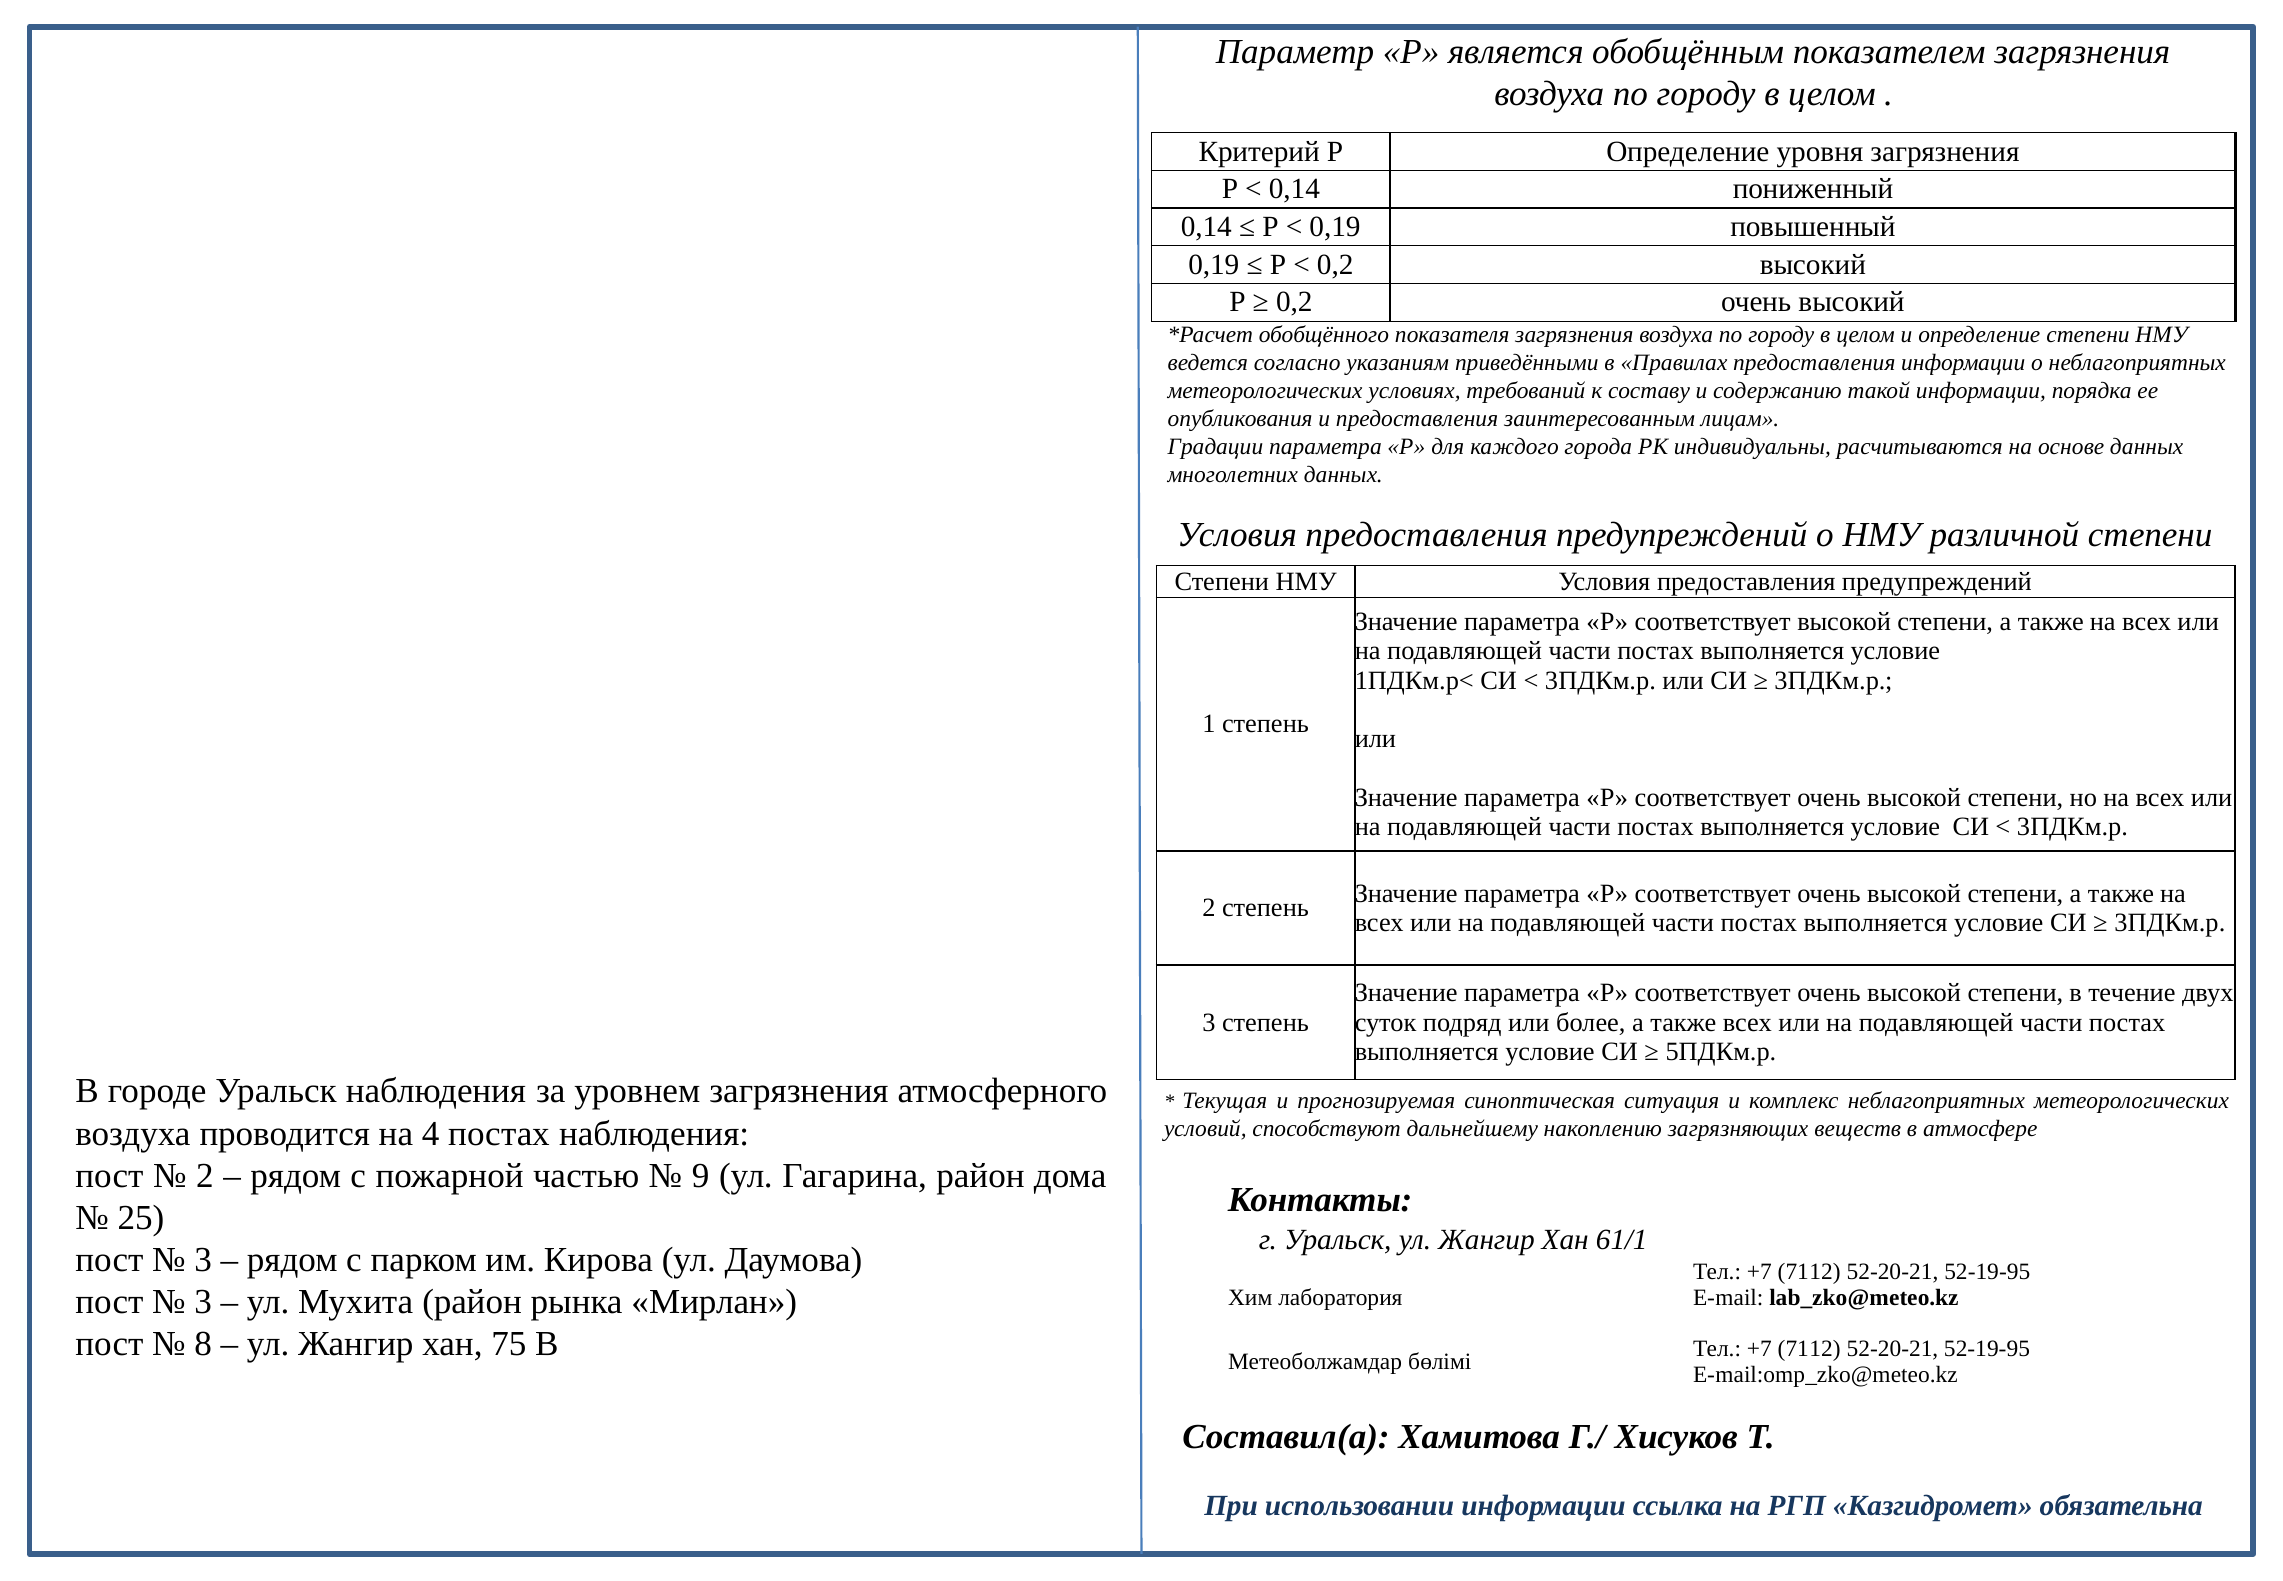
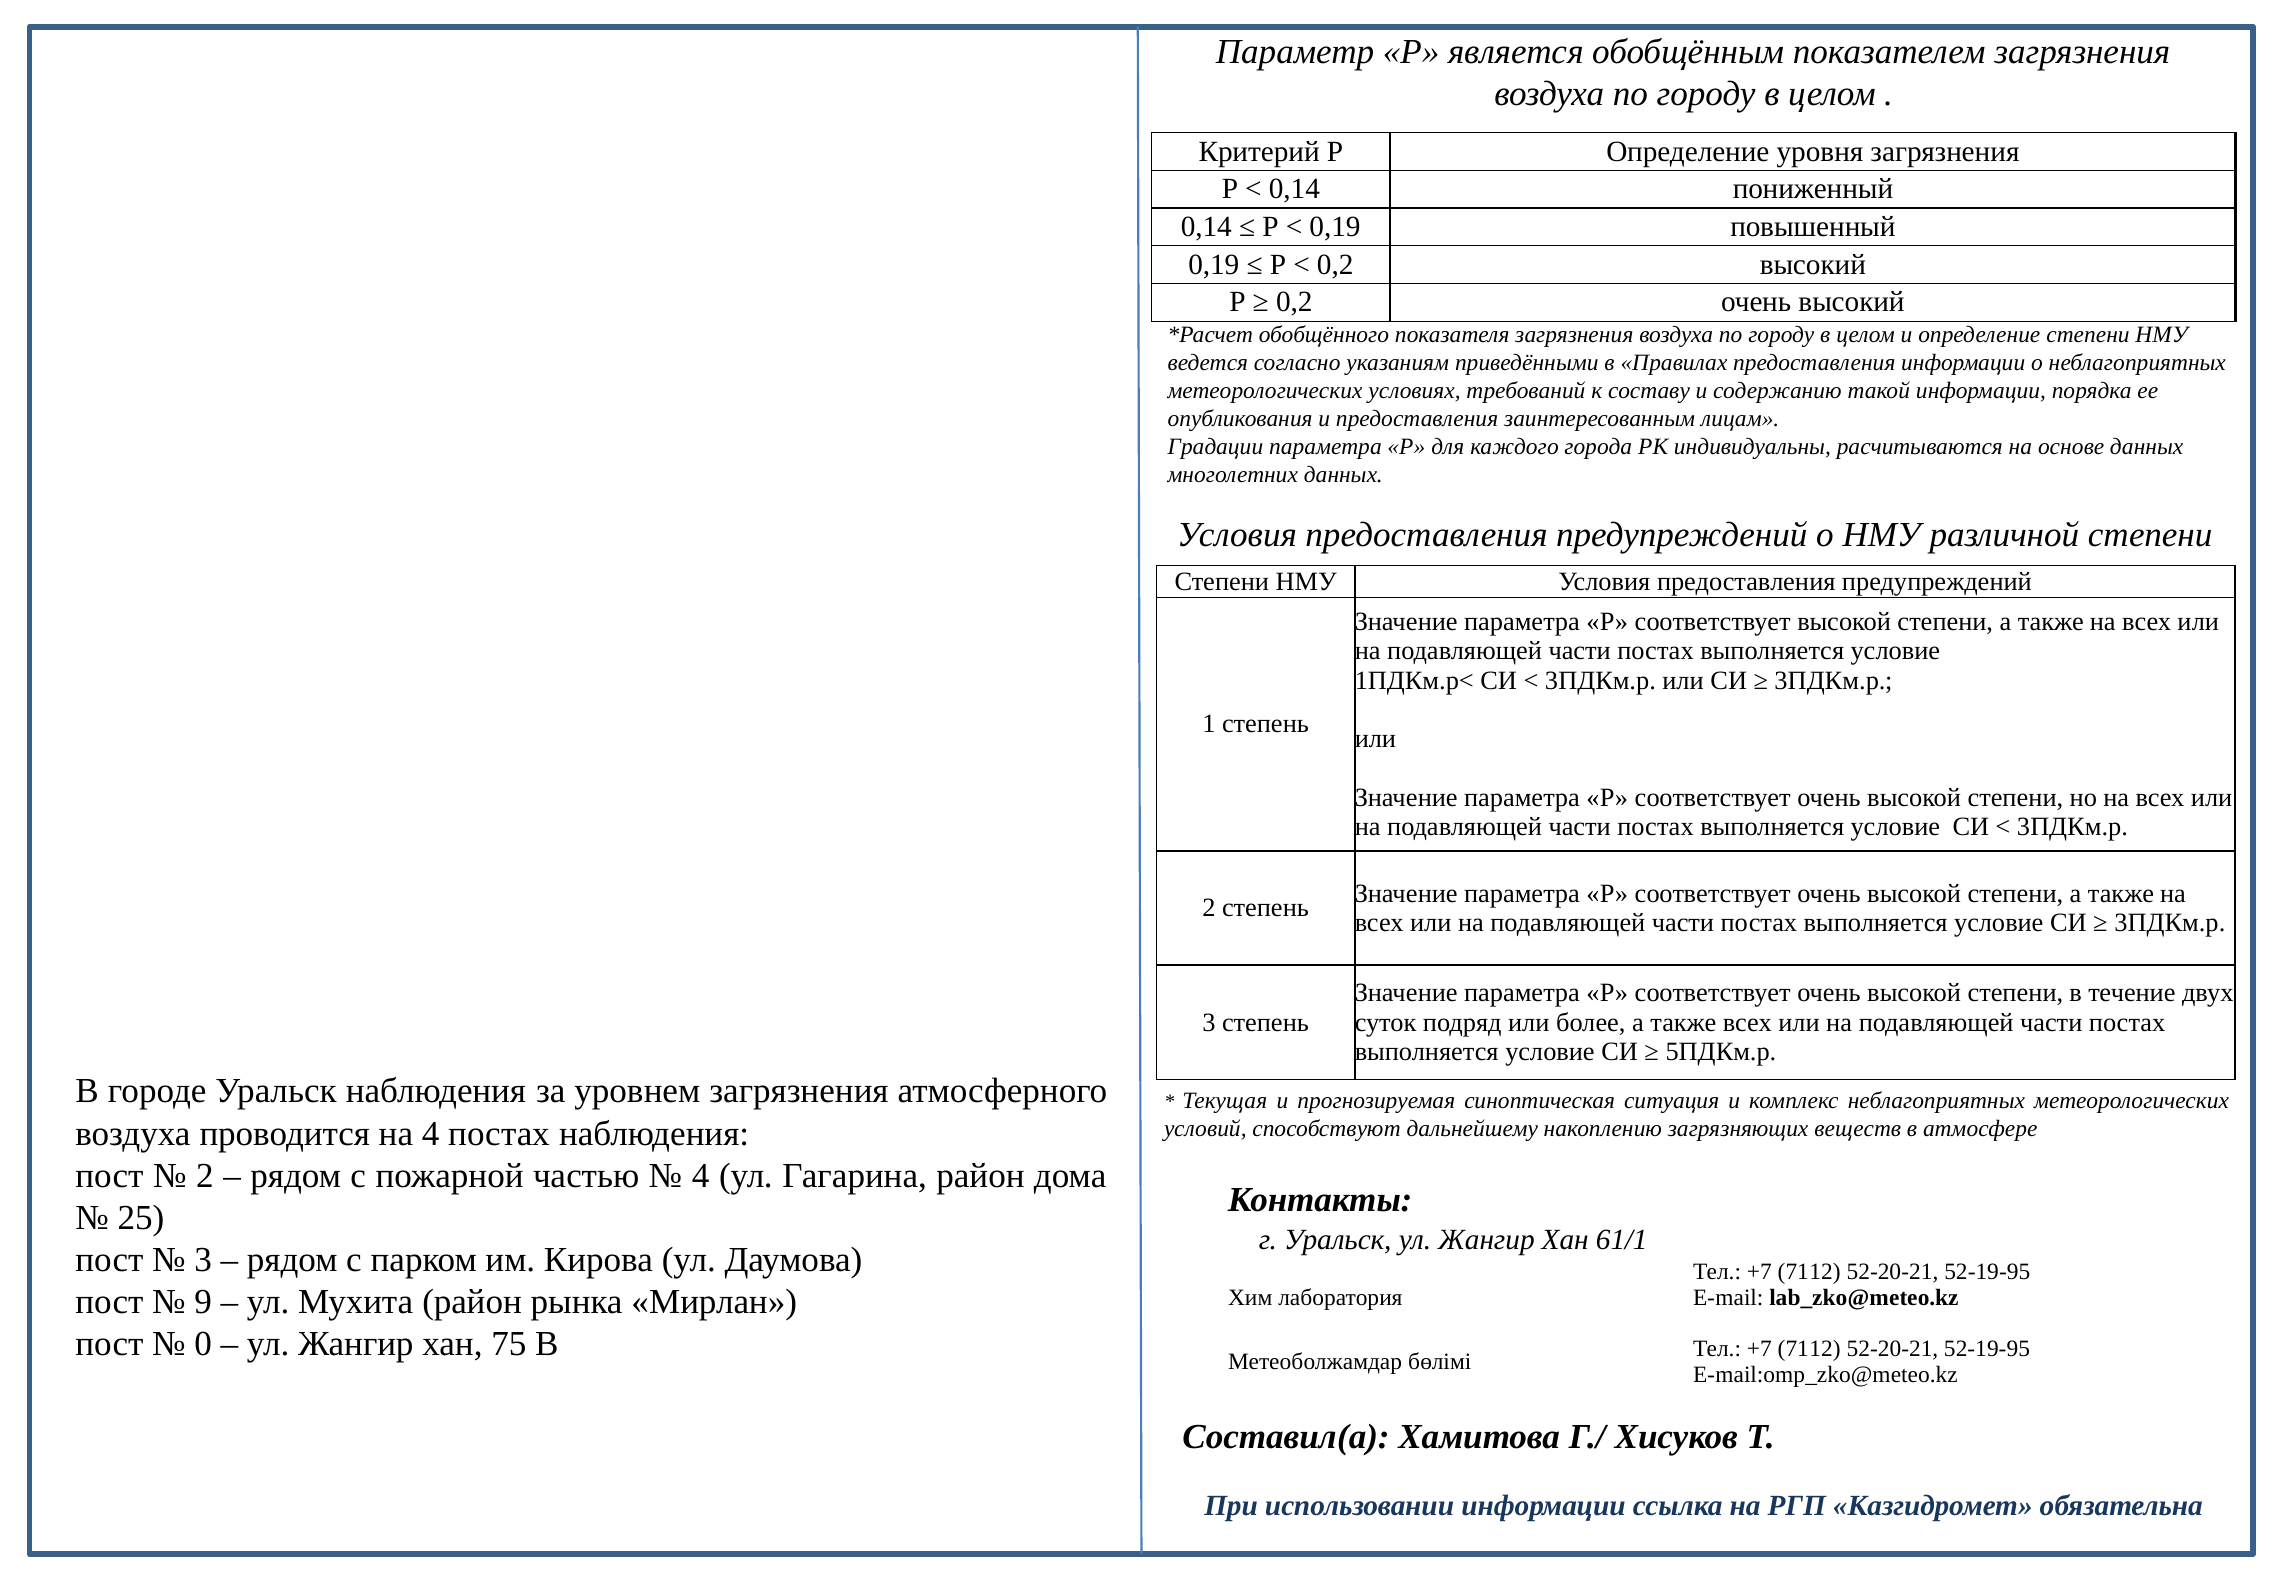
9: 9 -> 4 (701, 1175)
3: 3 -> 9 (203, 1302)
8: 8 -> 0 (203, 1344)
